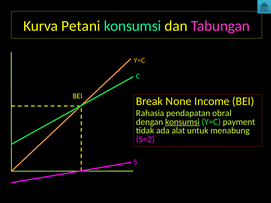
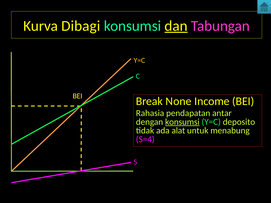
Petani: Petani -> Dibagi (81, 26)
dan underline: none -> present (176, 26)
obral: obral -> antar (222, 113)
payment: payment -> deposito (239, 122)
S=2: S=2 -> S=4 (145, 140)
